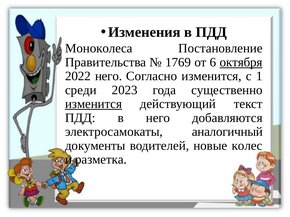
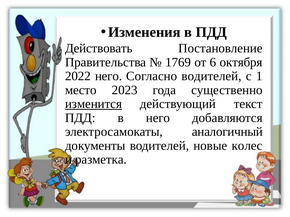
Моноколеса: Моноколеса -> Действовать (99, 48)
октября underline: present -> none (241, 62)
Согласно изменится: изменится -> водителей (211, 76)
среди: среди -> место (81, 90)
